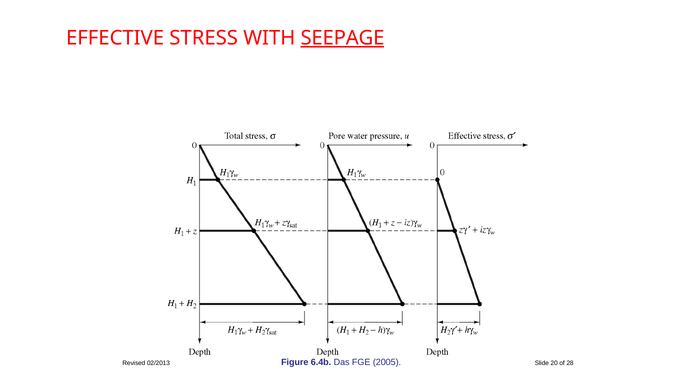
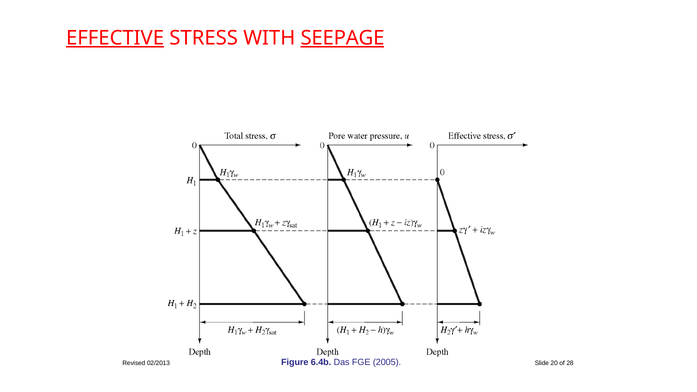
EFFECTIVE underline: none -> present (115, 38)
